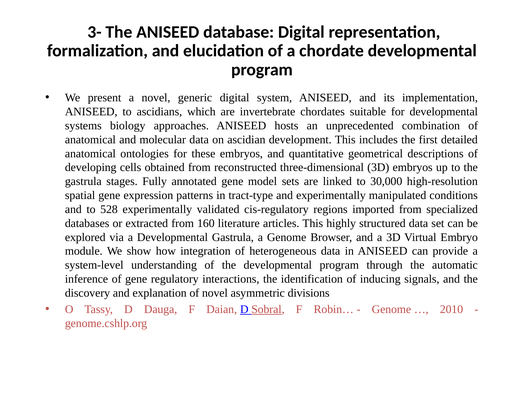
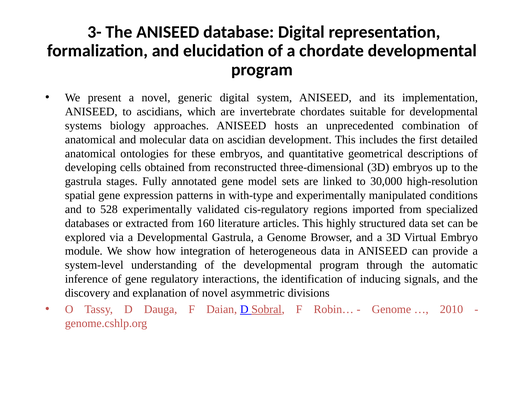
tract-type: tract-type -> with-type (251, 195)
